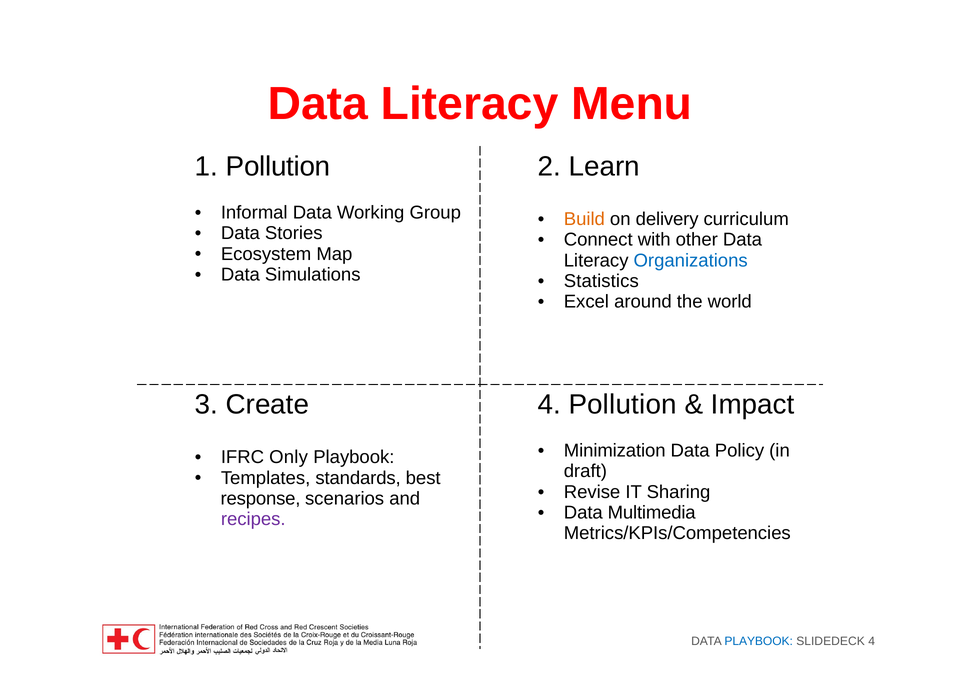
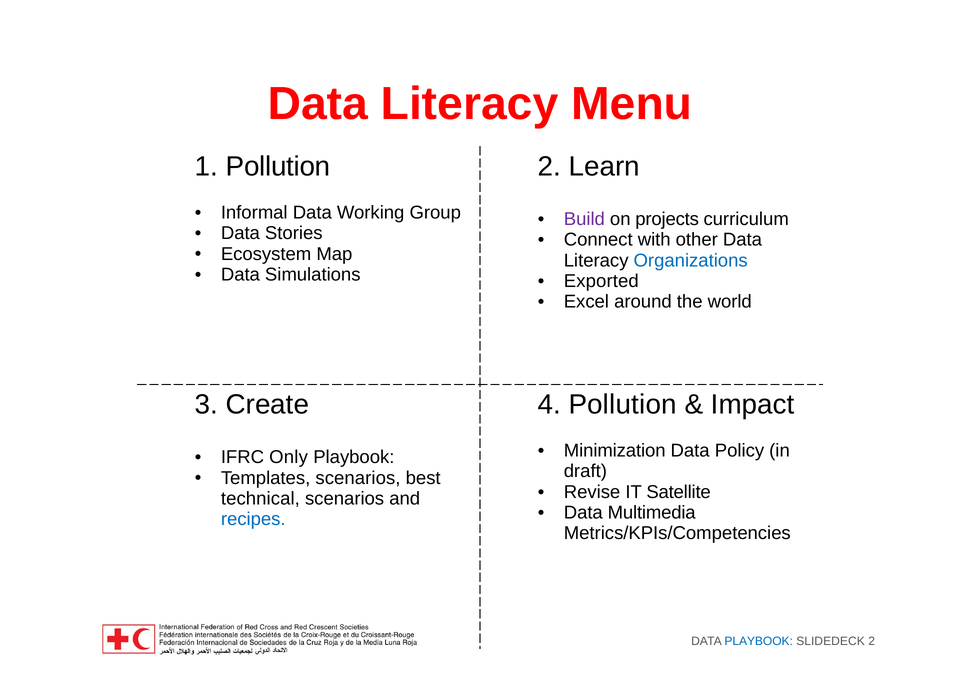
Build colour: orange -> purple (584, 219)
delivery: delivery -> projects (667, 219)
Statistics: Statistics -> Exported (601, 281)
Templates standards: standards -> scenarios (358, 478)
Sharing: Sharing -> Satellite (679, 492)
response: response -> technical (260, 498)
recipes colour: purple -> blue (253, 519)
4: 4 -> 2 (872, 641)
